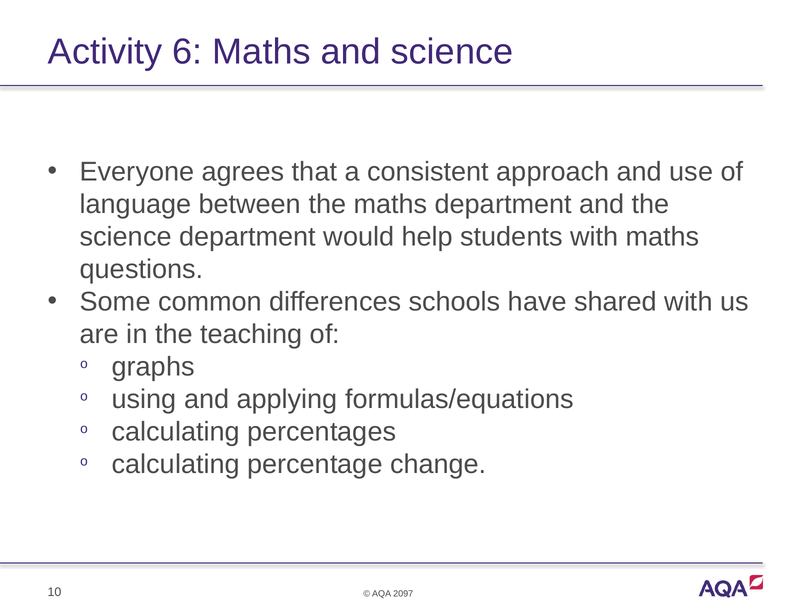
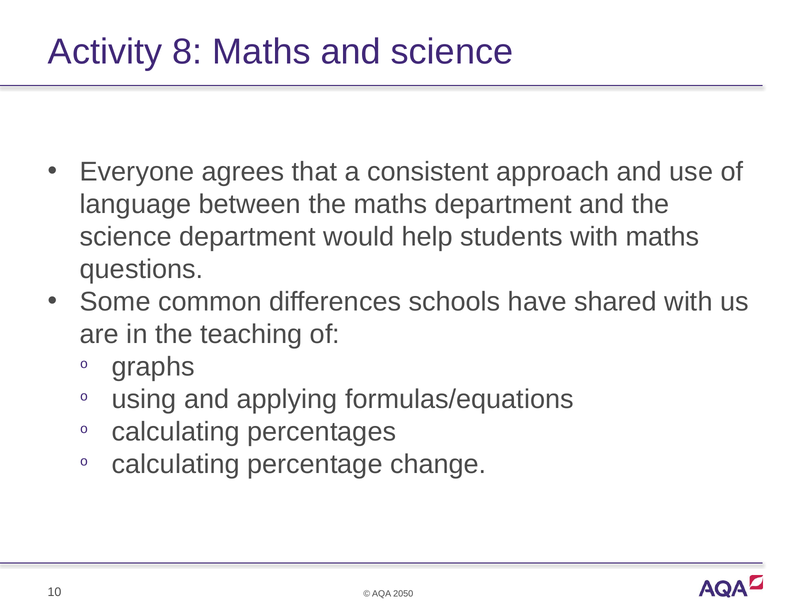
6: 6 -> 8 (187, 52)
2097: 2097 -> 2050 (403, 594)
